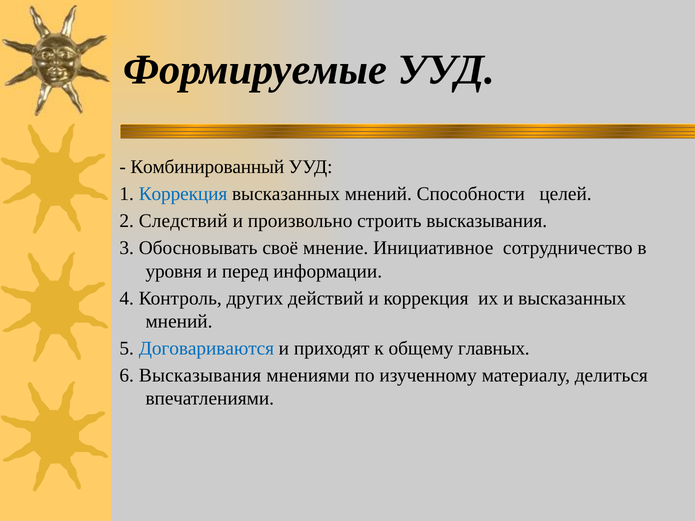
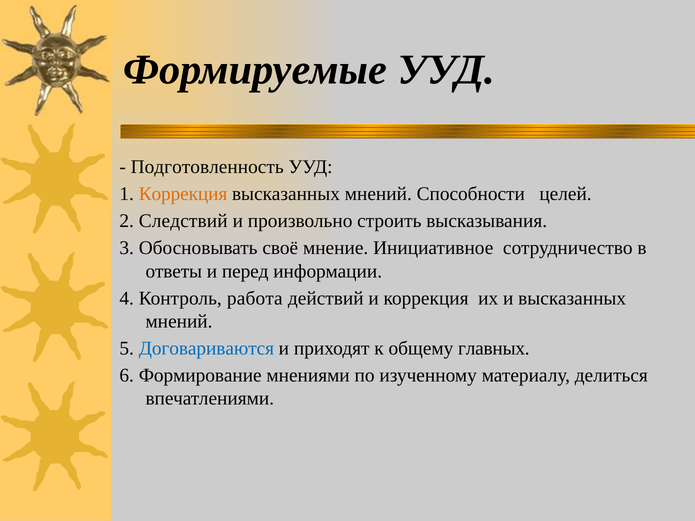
Комбинированный: Комбинированный -> Подготовленность (207, 167)
Коррекция colour: blue -> orange (183, 194)
уровня: уровня -> ответы (174, 271)
других: других -> работа (255, 298)
6 Высказывания: Высказывания -> Формирование (200, 376)
